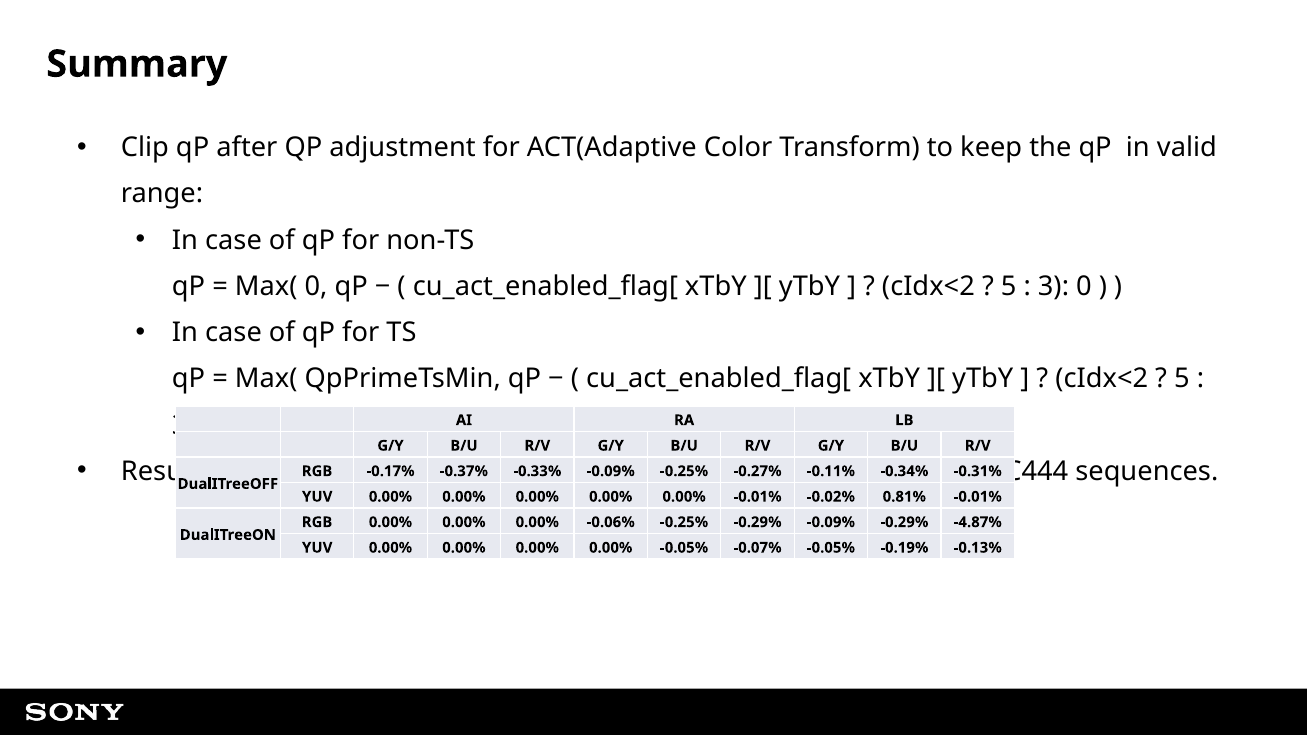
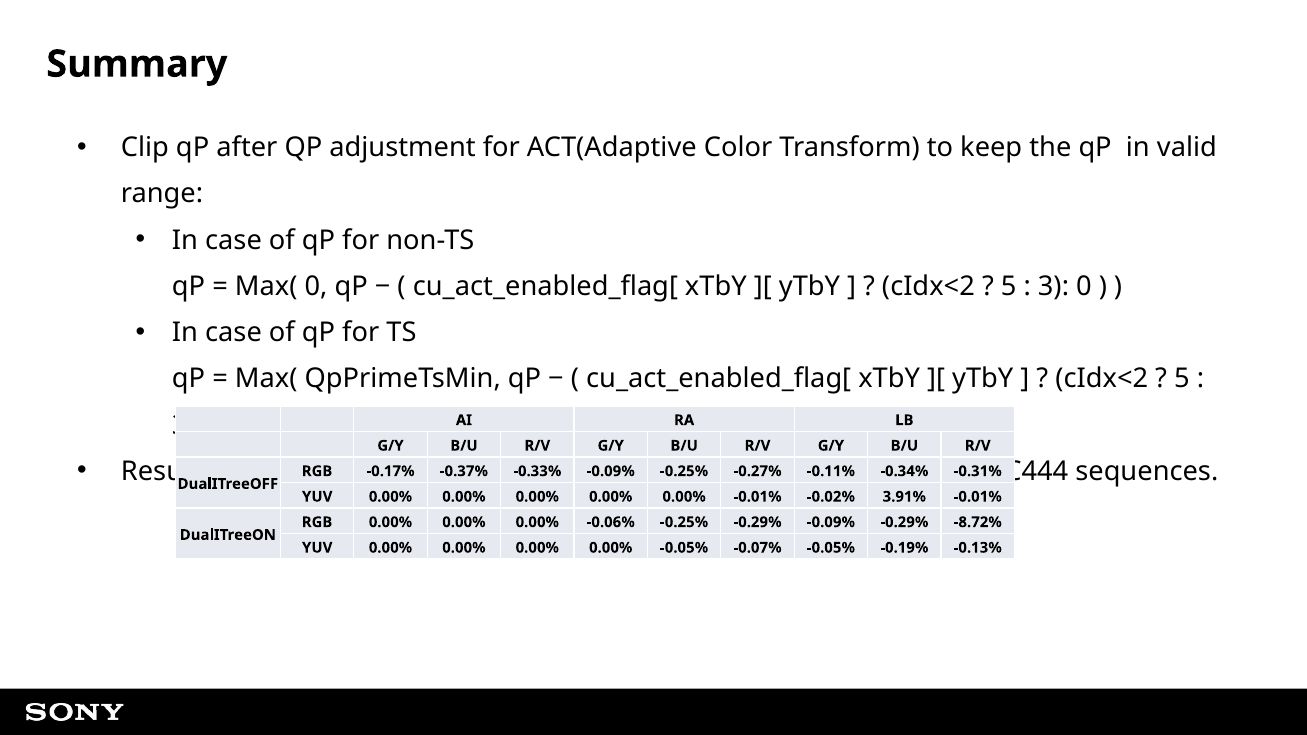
0.81%: 0.81% -> 3.91% (904, 496)
-4.87%: -4.87% -> -8.72% (978, 522)
